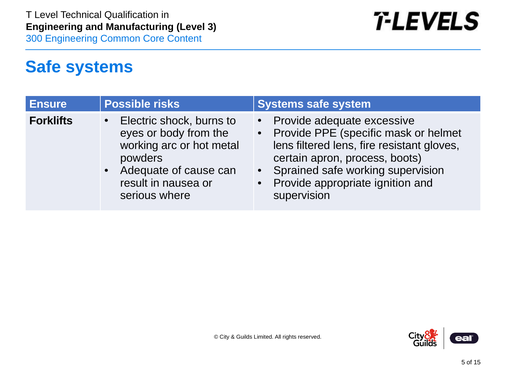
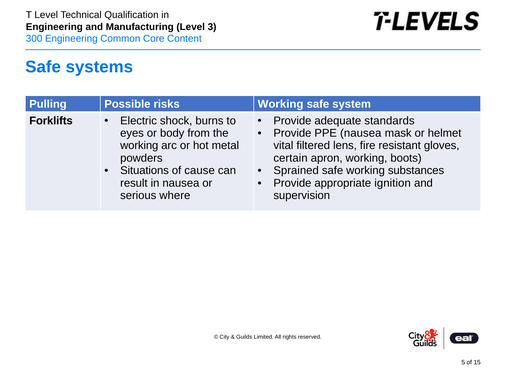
Ensure: Ensure -> Pulling (48, 104)
risks Systems: Systems -> Working (281, 104)
excessive: excessive -> standards (389, 121)
PPE specific: specific -> nausea (361, 133)
lens: lens -> vital (283, 146)
apron process: process -> working (367, 158)
Adequate: Adequate -> Situations (145, 171)
working supervision: supervision -> substances (416, 171)
